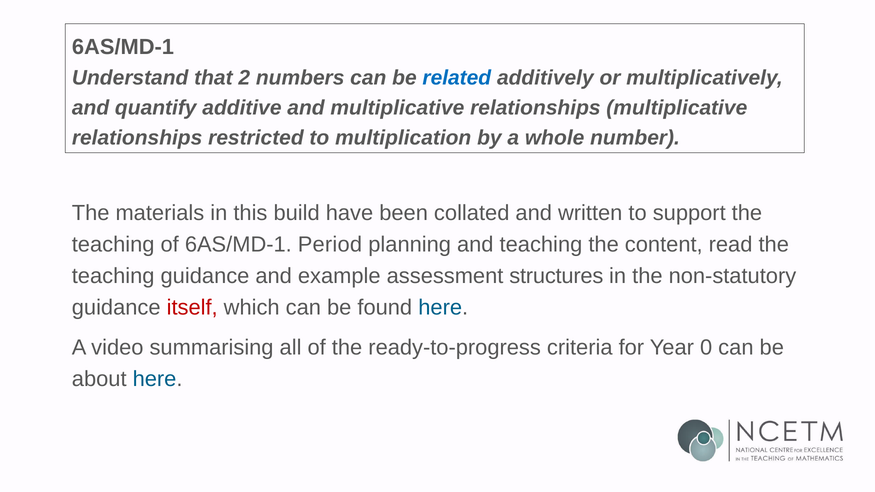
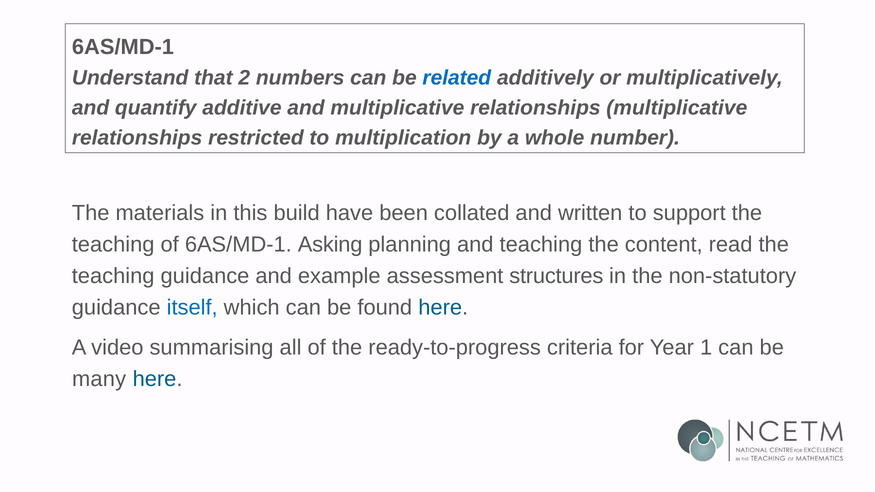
Period: Period -> Asking (330, 245)
itself colour: red -> blue (192, 308)
0: 0 -> 1 (706, 348)
about: about -> many (99, 379)
